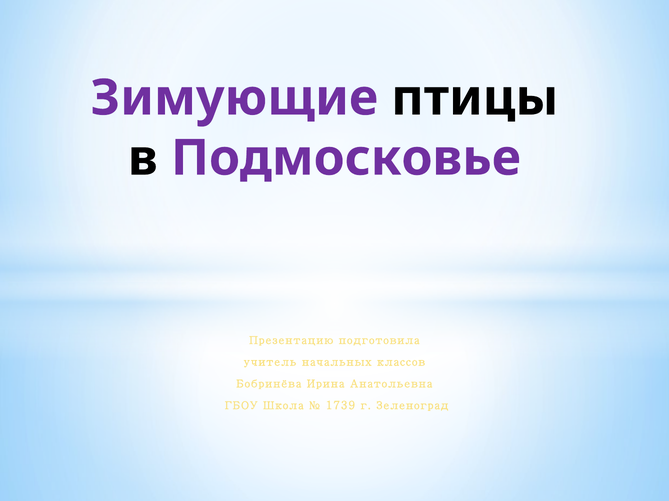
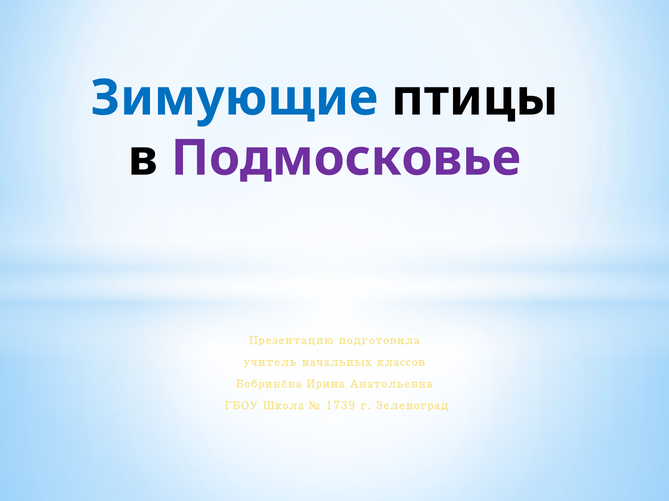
Зимующие colour: purple -> blue (234, 98)
